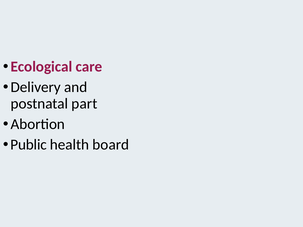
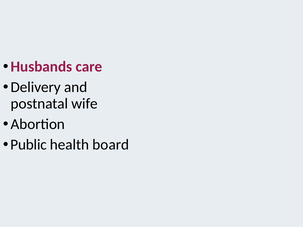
Ecological: Ecological -> Husbands (41, 67)
part: part -> wife (85, 104)
